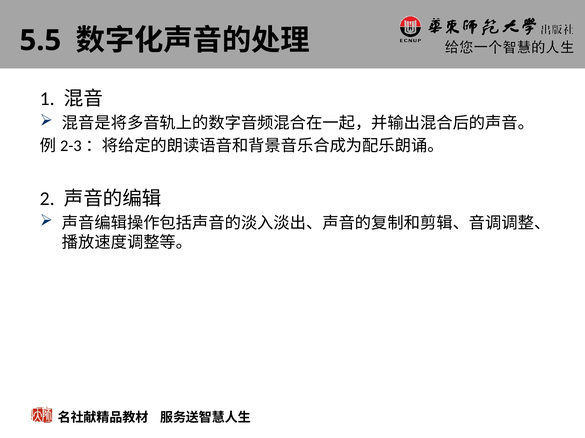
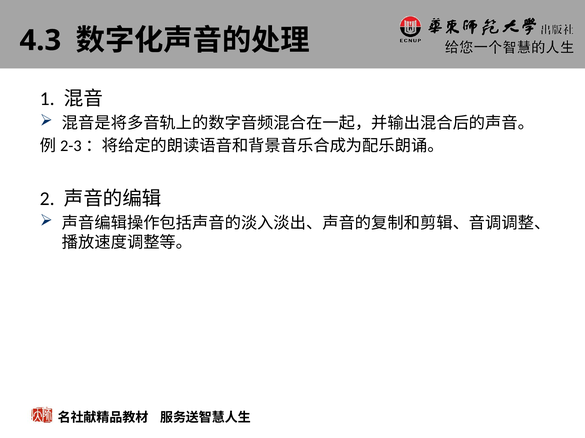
5.5: 5.5 -> 4.3 (40, 40)
